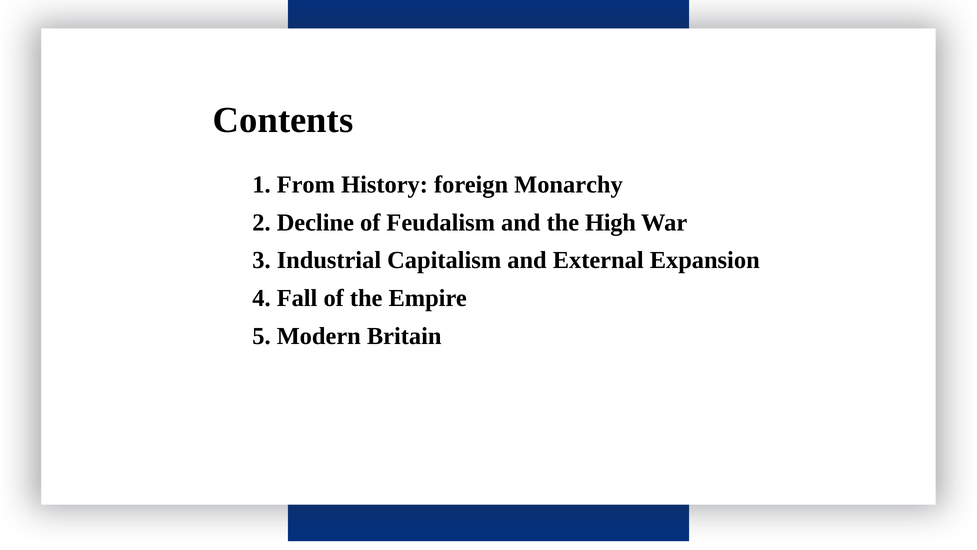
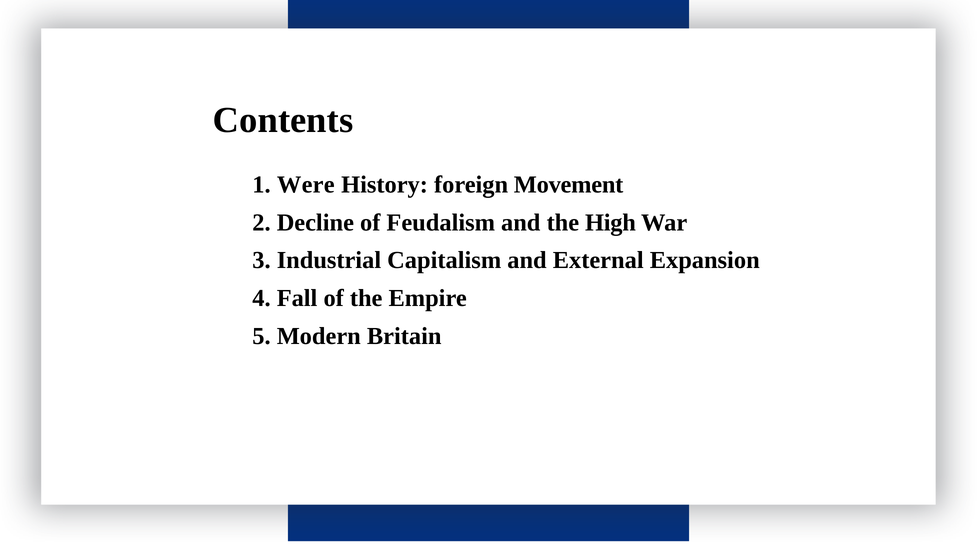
From: From -> Were (306, 184)
Monarchy: Monarchy -> Movement (569, 184)
